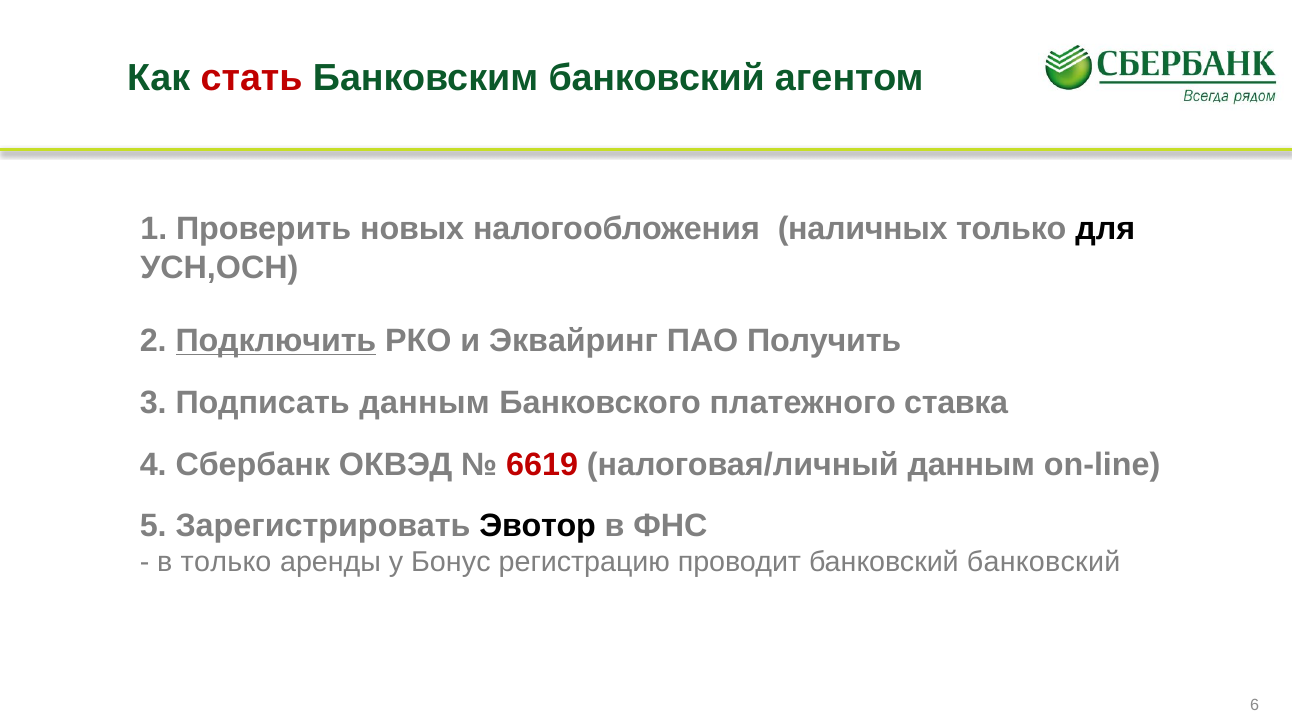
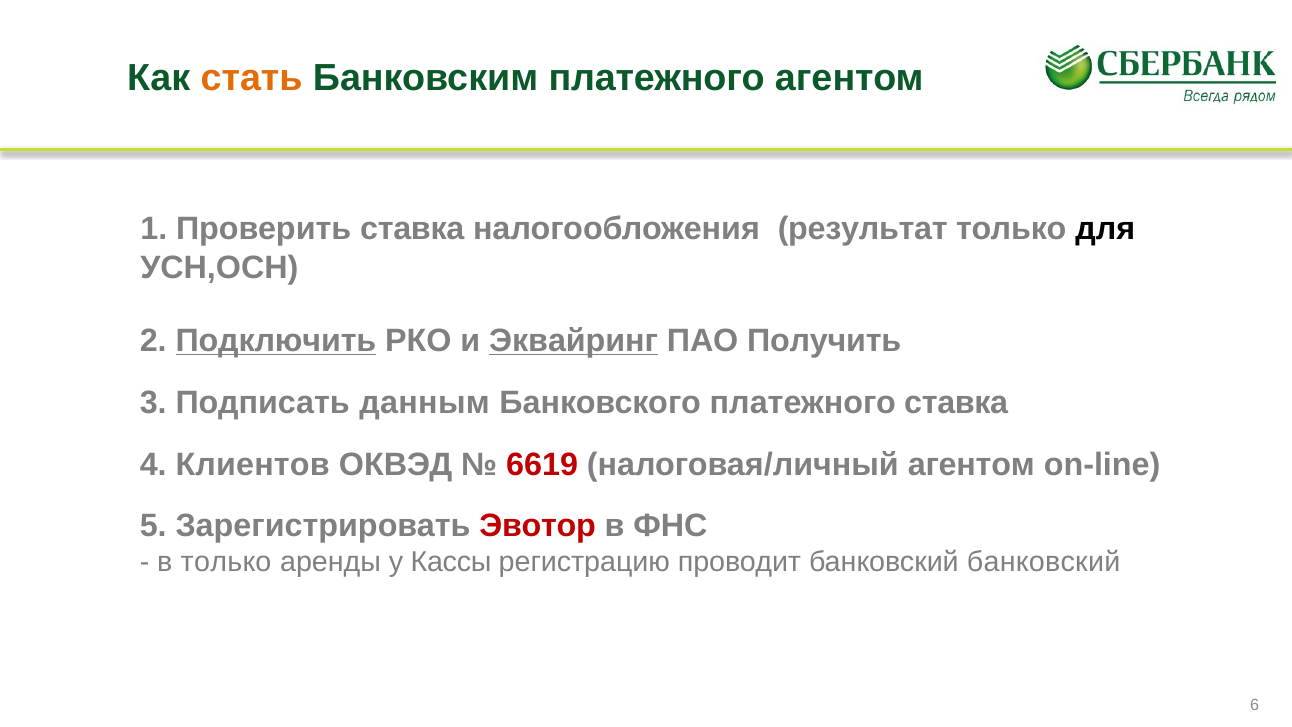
стать colour: red -> orange (252, 78)
Банковским банковский: банковский -> платежного (657, 78)
Проверить новых: новых -> ставка (412, 229)
наличных: наличных -> результат (863, 229)
Эквайринг underline: none -> present (574, 341)
Сбербанк: Сбербанк -> Клиентов (253, 464)
налоговая/личный данным: данным -> агентом (971, 464)
Эвотор colour: black -> red (538, 526)
Бонус: Бонус -> Кассы (451, 562)
